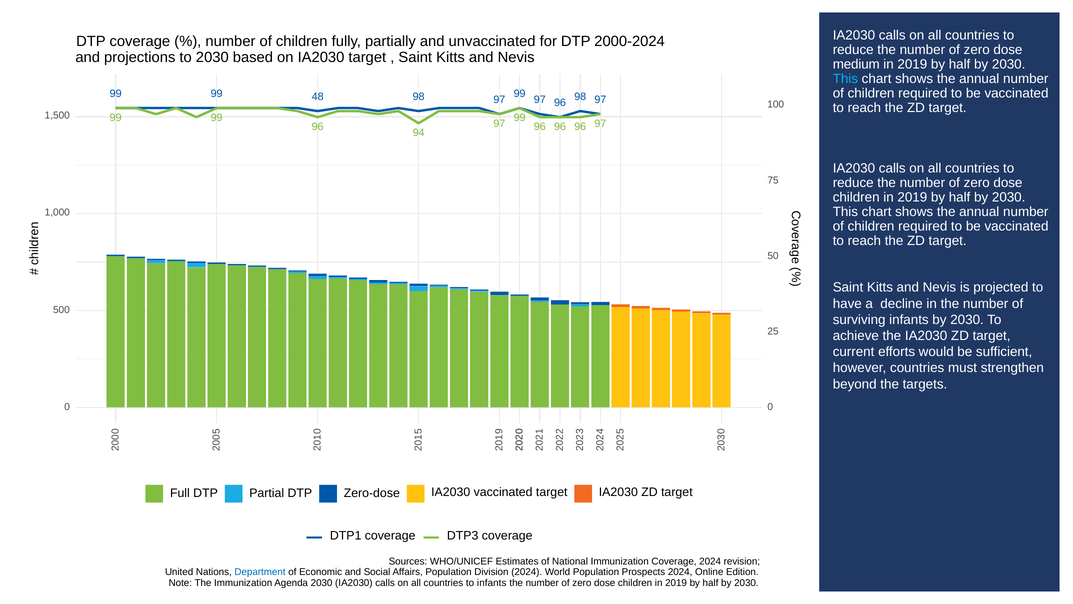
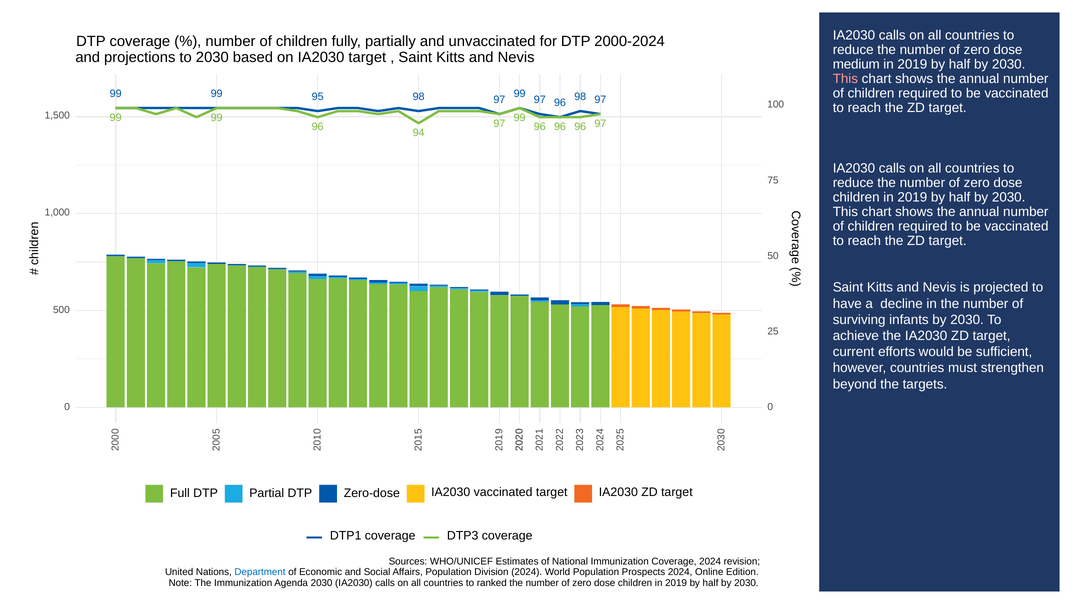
This colour: light blue -> pink (845, 79)
48: 48 -> 95 (318, 97)
to infants: infants -> ranked (492, 582)
